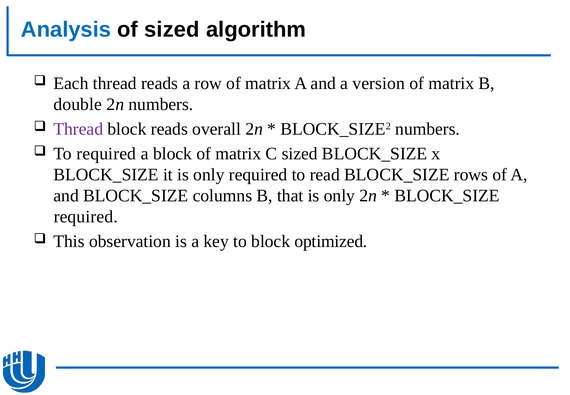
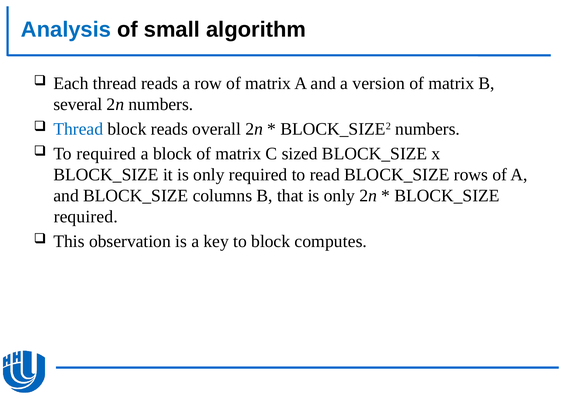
of sized: sized -> small (172, 30)
double: double -> several (78, 104)
Thread colour: purple -> blue (78, 129)
optimized: optimized -> computes (331, 241)
